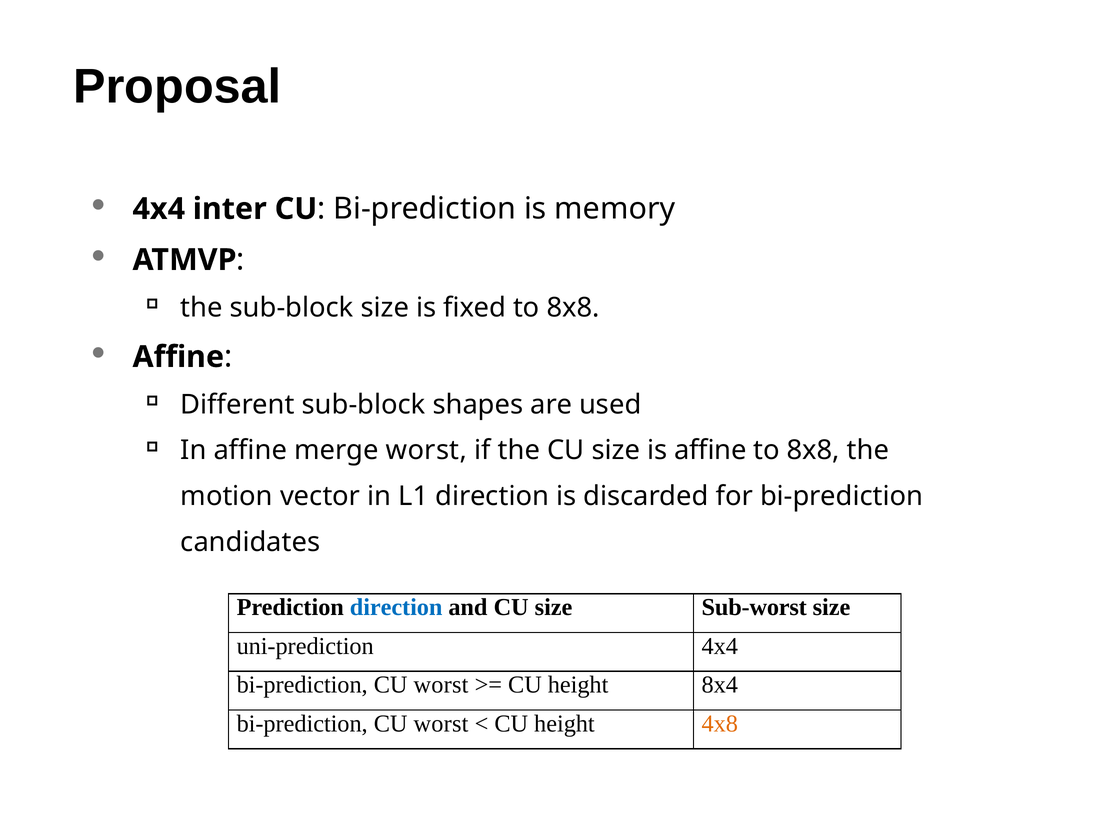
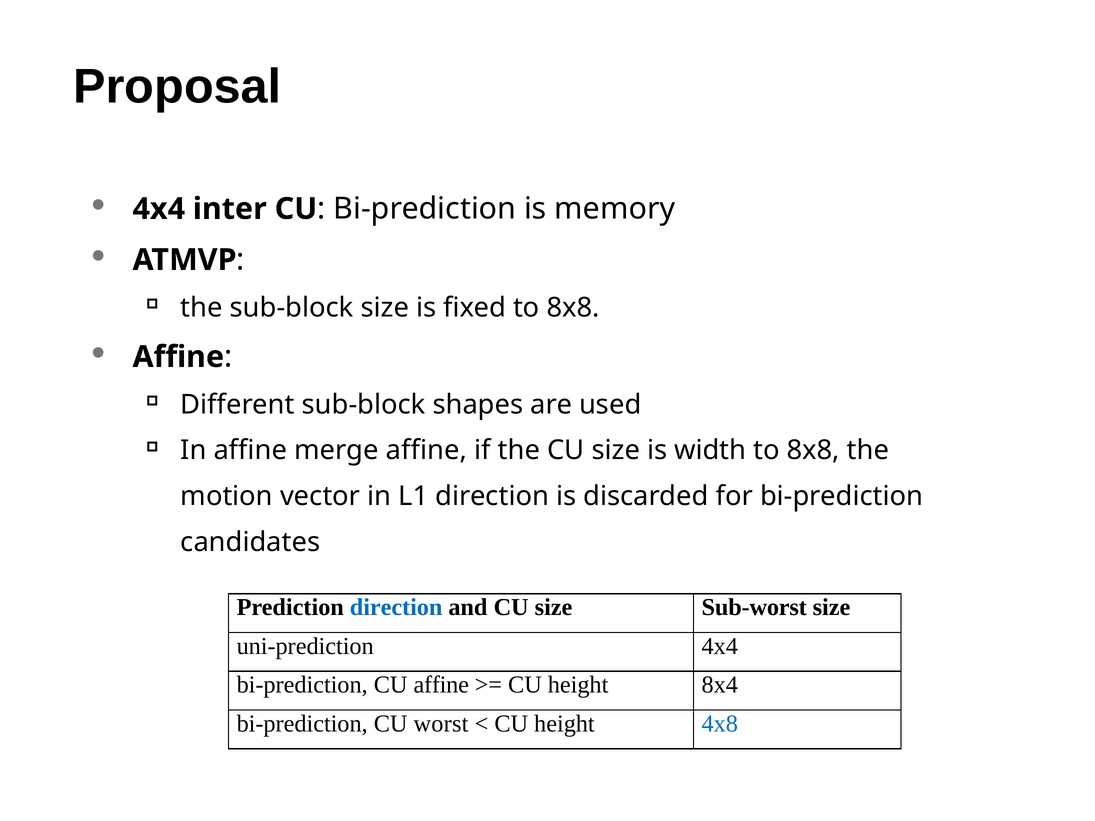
merge worst: worst -> affine (426, 451)
is affine: affine -> width (710, 451)
worst: worst -> affine (441, 685)
4x8 colour: orange -> blue (720, 724)
